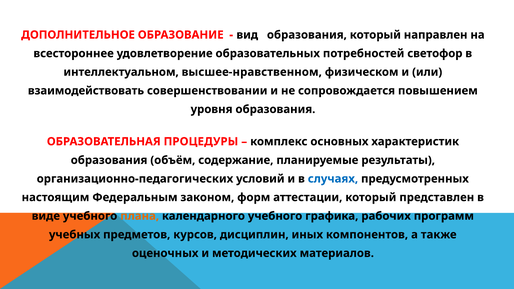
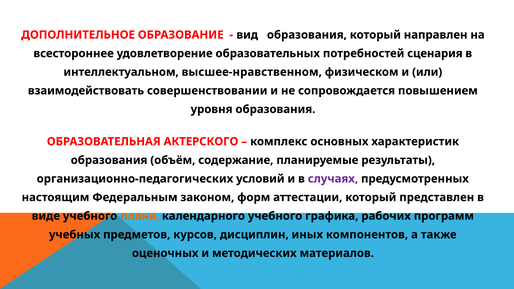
светофор: светофор -> сценария (435, 53)
ПРОЦЕДУРЫ: ПРОЦЕДУРЫ -> АКТЕРСКОГО (201, 142)
случаях colour: blue -> purple (333, 179)
